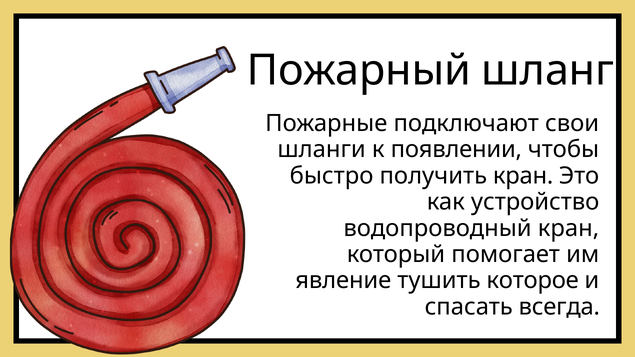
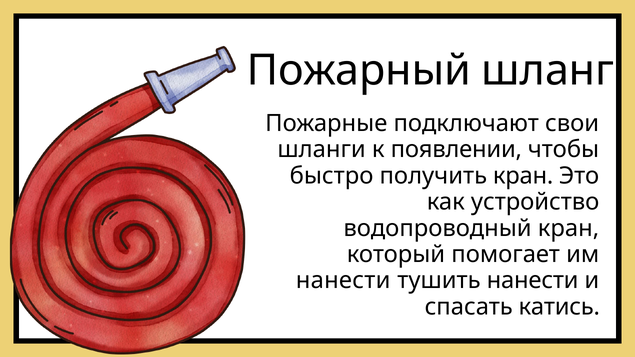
явление: явление -> нанести (343, 281)
тушить которое: которое -> нанести (533, 281)
всегда: всегда -> катись (559, 307)
